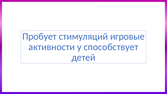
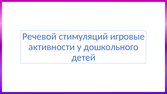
Пробует: Пробует -> Речевой (39, 36)
способствует: способствует -> дошкольного (111, 47)
